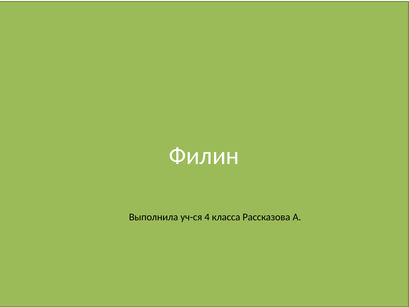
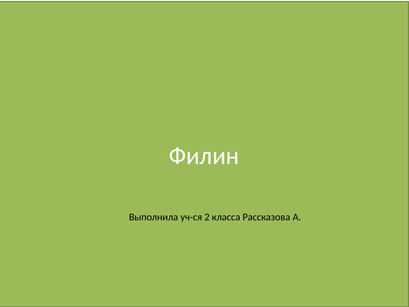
4: 4 -> 2 (207, 217)
